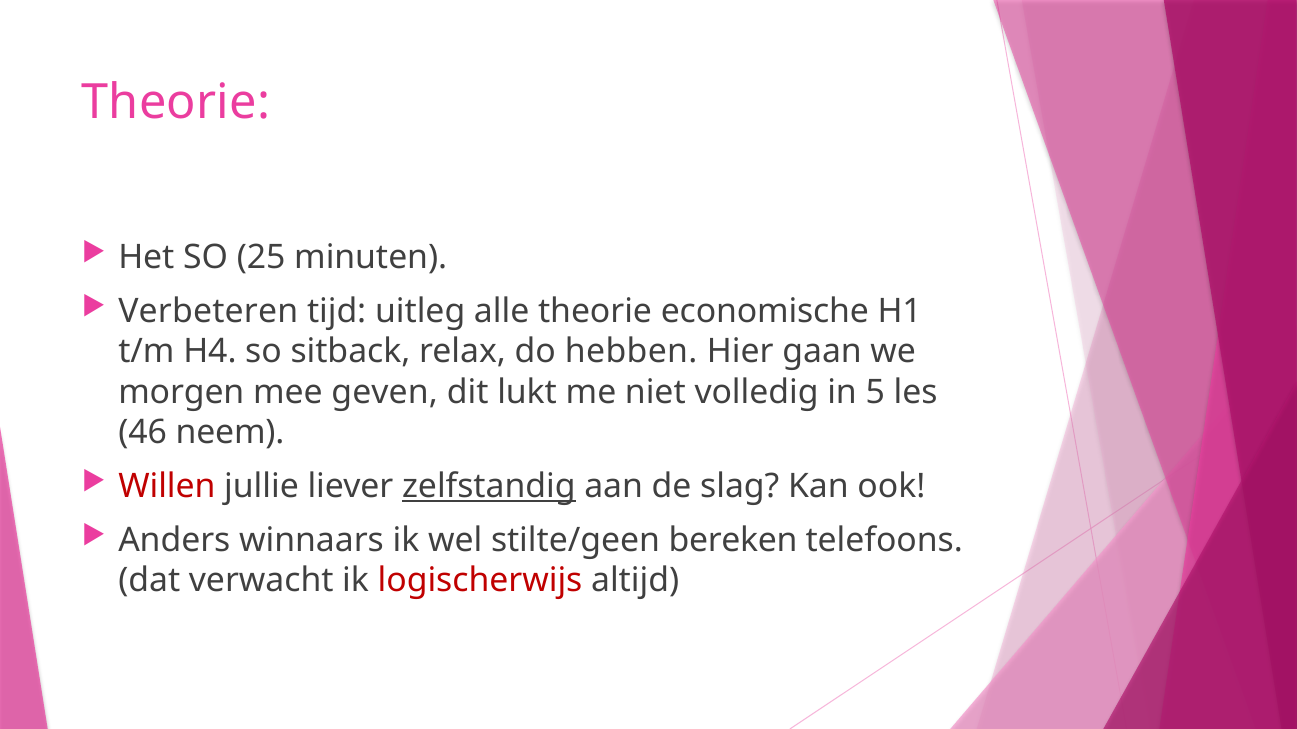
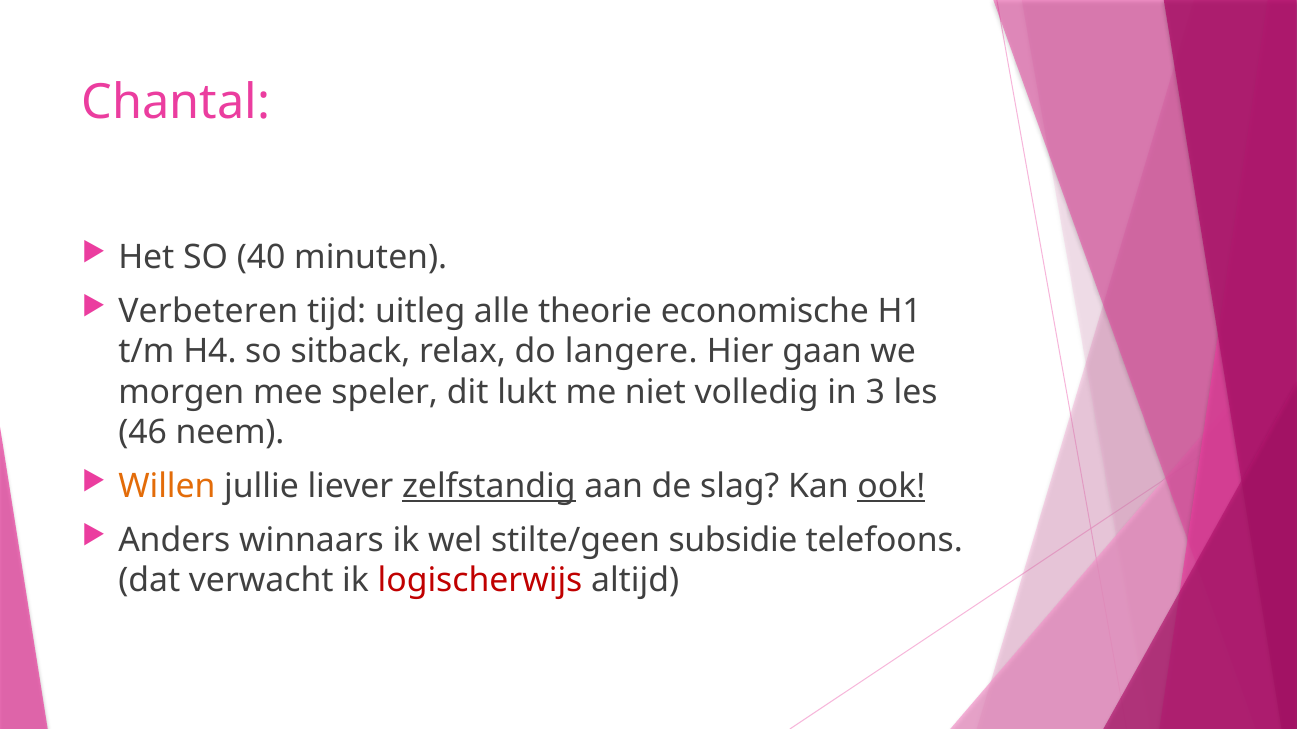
Theorie: Theorie -> Chantal (176, 102)
25: 25 -> 40 (261, 257)
hebben: hebben -> langere (631, 352)
geven: geven -> speler (385, 392)
5: 5 -> 3 (875, 392)
Willen colour: red -> orange (167, 487)
ook underline: none -> present (891, 487)
bereken: bereken -> subsidie (733, 541)
